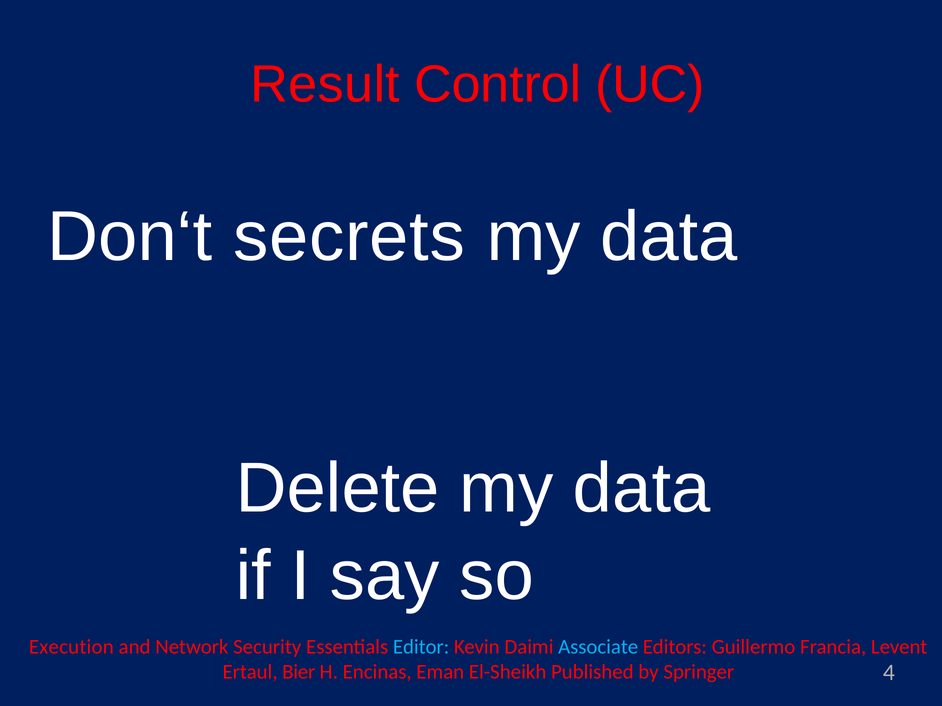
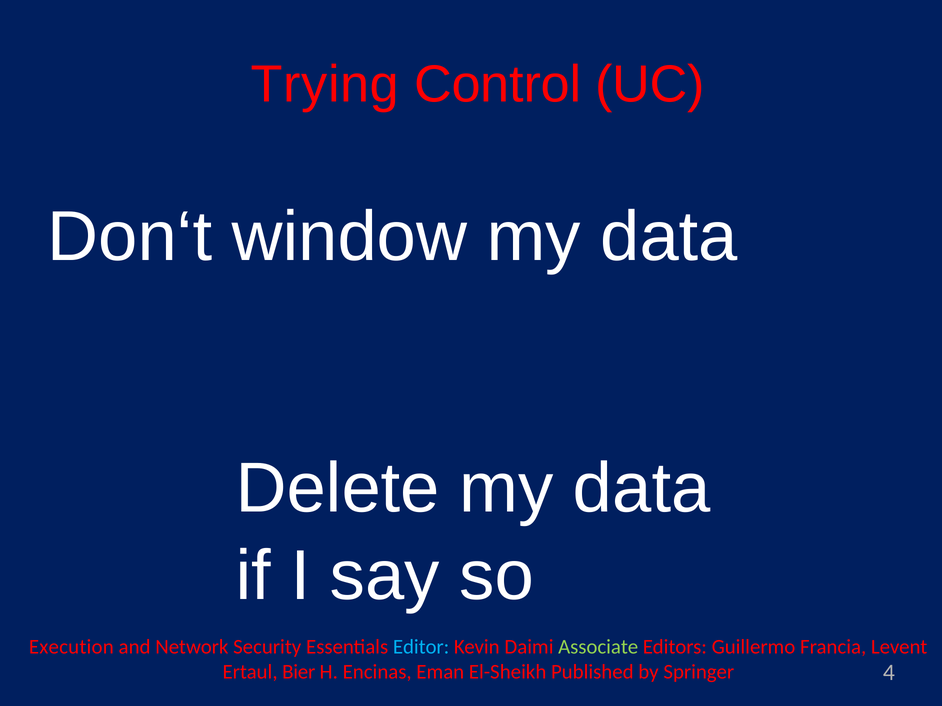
Result: Result -> Trying (325, 85)
secrets: secrets -> window (349, 237)
Associate colour: light blue -> light green (598, 647)
